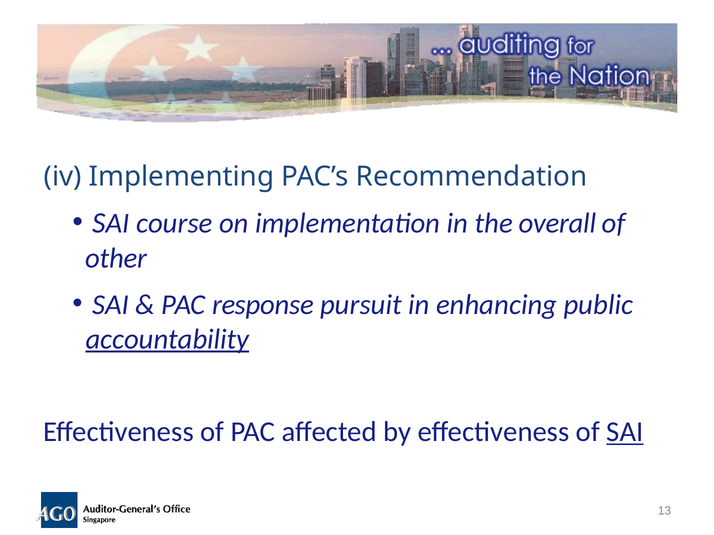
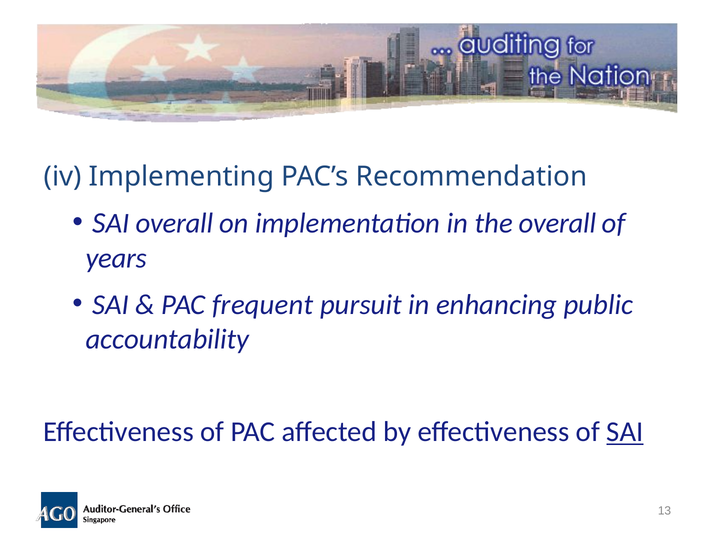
SAI course: course -> overall (174, 224)
other: other -> years (116, 258)
response: response -> frequent (263, 305)
accountability underline: present -> none (167, 339)
